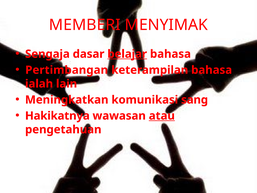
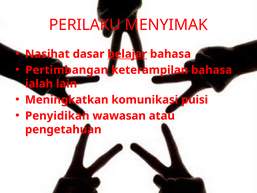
MEMBERI: MEMBERI -> PERILAKU (85, 25)
Sengaja: Sengaja -> Nasihat (47, 54)
sang: sang -> puisi (195, 100)
Hakikatnya: Hakikatnya -> Penyidikan (57, 116)
atau underline: present -> none (162, 116)
